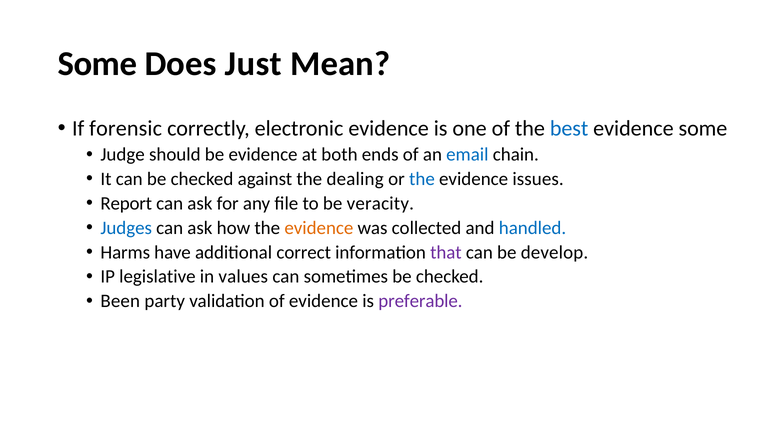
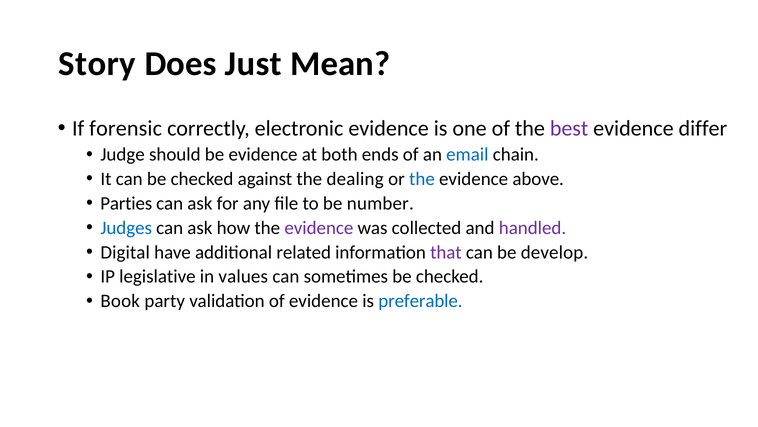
Some: Some -> Story (97, 64)
best colour: blue -> purple (569, 128)
evidence some: some -> differ (703, 128)
issues: issues -> above (538, 179)
Report: Report -> Parties (126, 203)
veracity: veracity -> number (380, 203)
evidence colour: orange -> purple (319, 227)
handled colour: blue -> purple (533, 227)
Harms: Harms -> Digital (125, 252)
correct: correct -> related (304, 252)
Been: Been -> Book (120, 301)
preferable colour: purple -> blue (420, 301)
